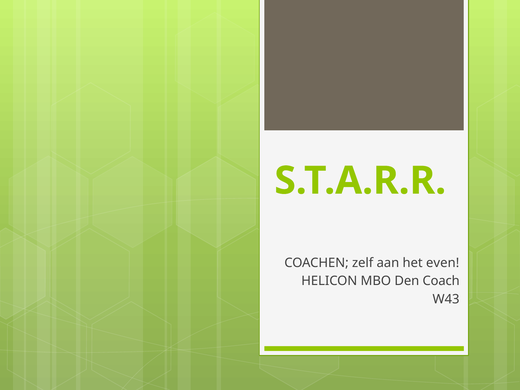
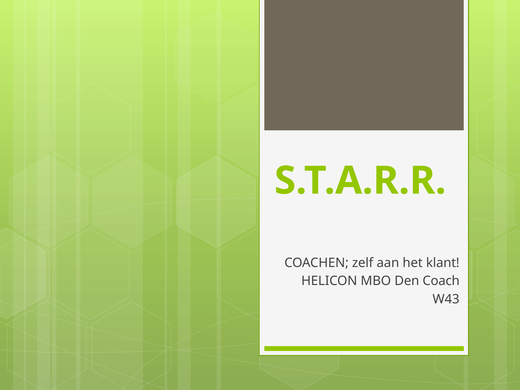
even: even -> klant (443, 263)
